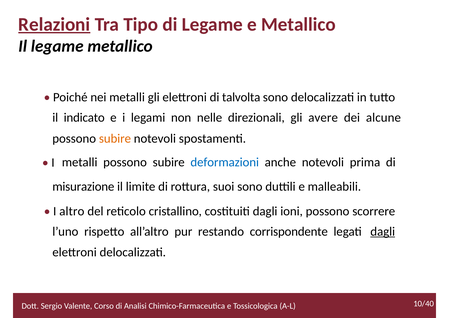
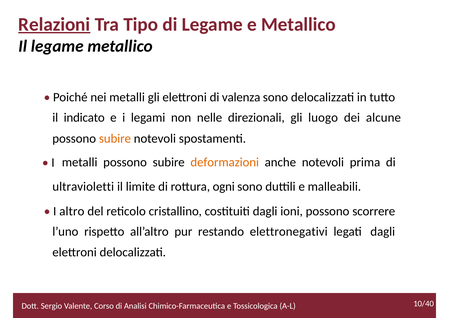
talvolta: talvolta -> valenza (241, 97)
avere: avere -> luogo (323, 117)
deformazioni colour: blue -> orange (225, 162)
misurazione: misurazione -> ultravioletti (83, 186)
suoi: suoi -> ogni (224, 186)
corrispondente: corrispondente -> elettronegativi (289, 231)
dagli underline: present -> none (383, 231)
